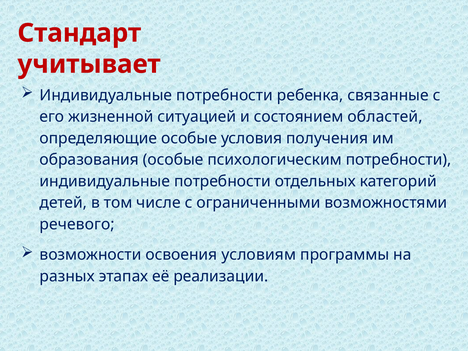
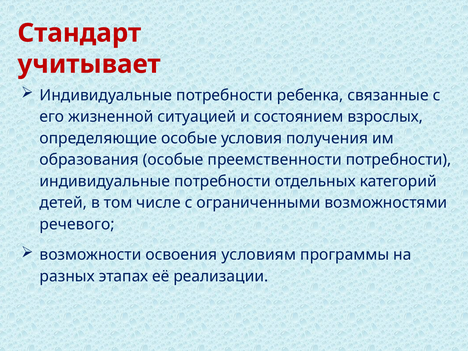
областей: областей -> взрослых (385, 117)
психологическим: психологическим -> преемственности (275, 160)
